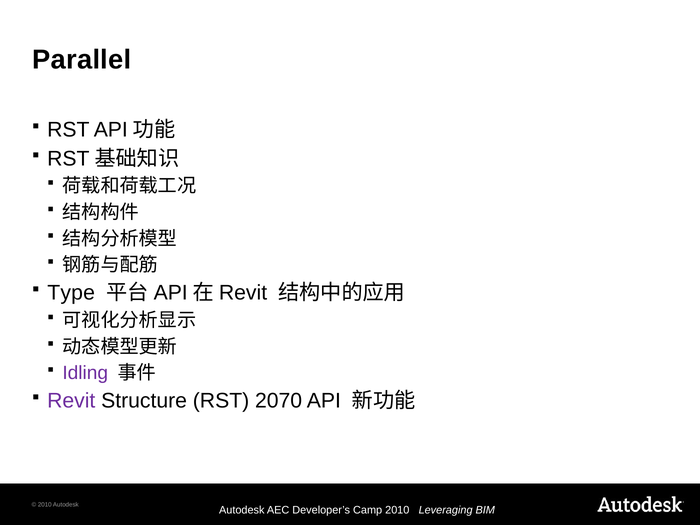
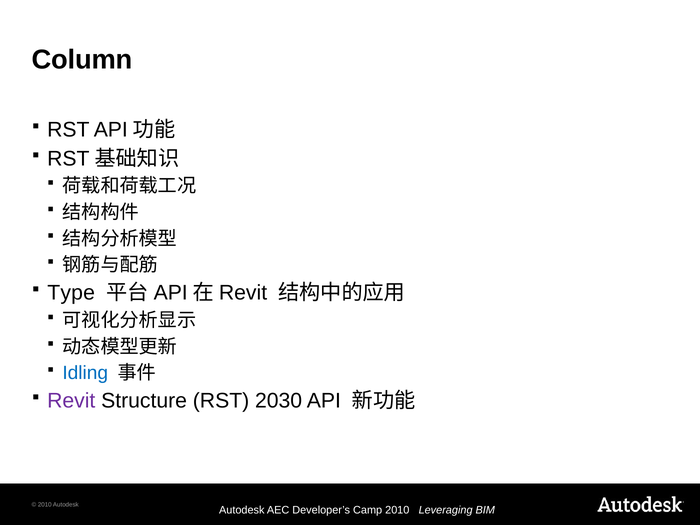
Parallel: Parallel -> Column (82, 60)
Idling colour: purple -> blue (85, 373)
2070: 2070 -> 2030 (279, 401)
